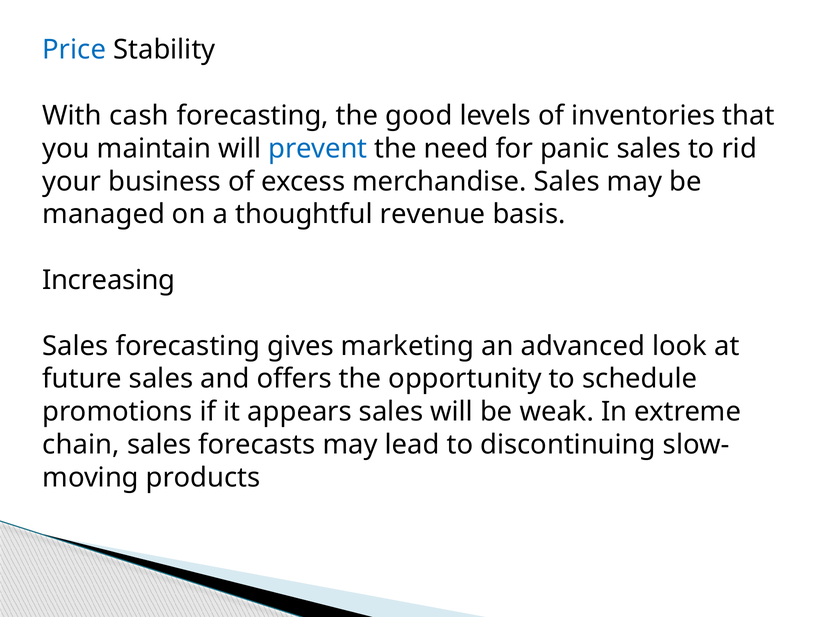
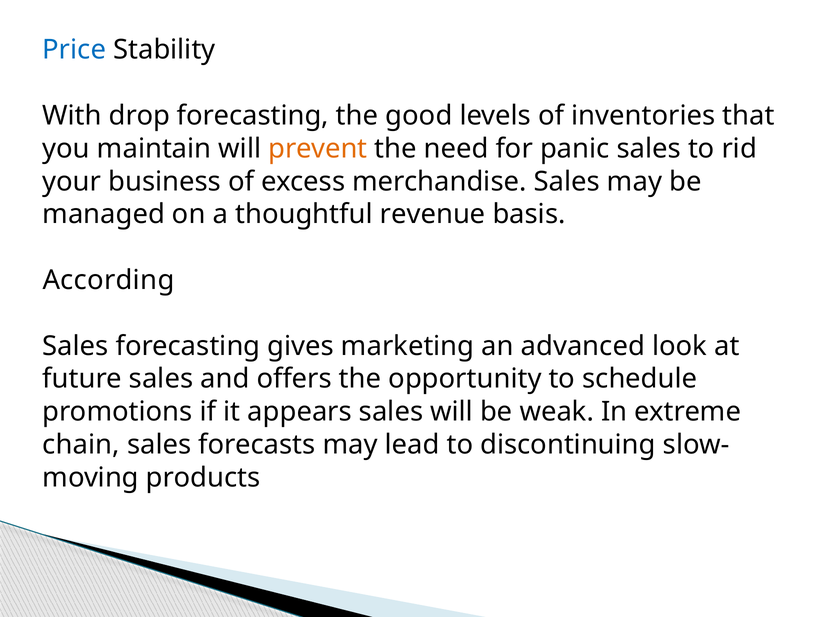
cash: cash -> drop (139, 116)
prevent colour: blue -> orange (318, 149)
Increasing: Increasing -> According (108, 280)
